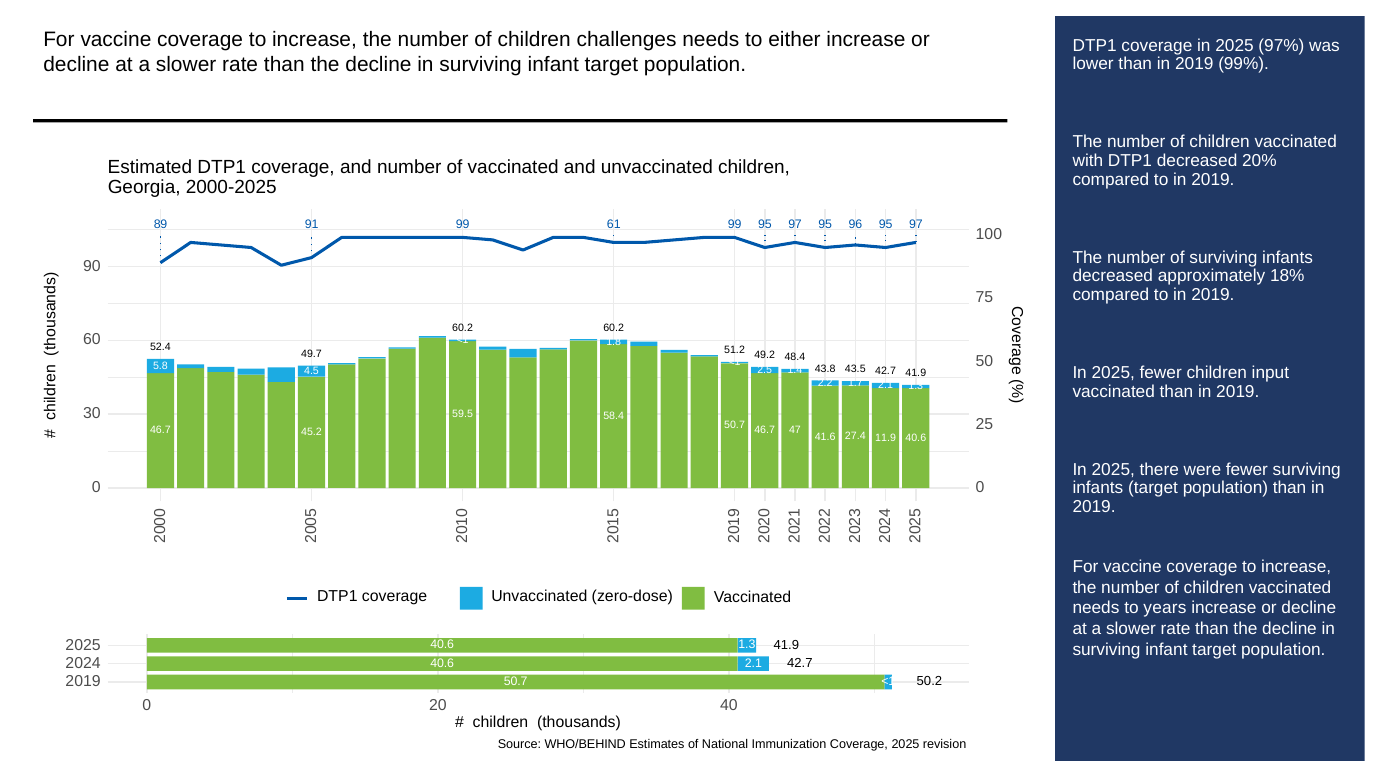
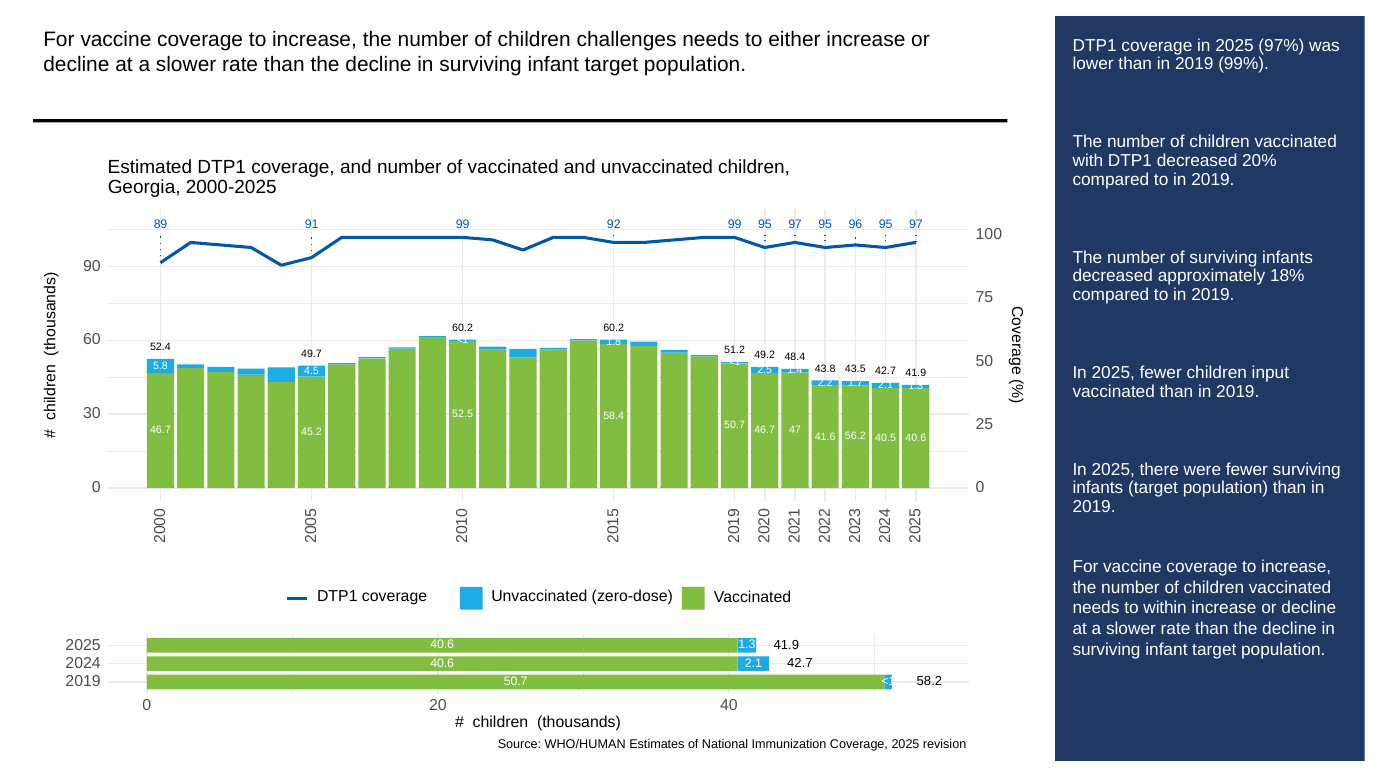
61: 61 -> 92 (614, 225)
59.5: 59.5 -> 52.5 (463, 414)
27.4: 27.4 -> 56.2 (855, 437)
11.9: 11.9 -> 40.5 (886, 438)
years: years -> within (1165, 609)
50.2: 50.2 -> 58.2 (929, 682)
WHO/BEHIND: WHO/BEHIND -> WHO/HUMAN (585, 744)
